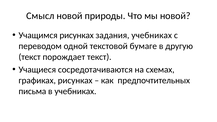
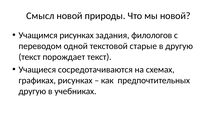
задания учебниках: учебниках -> филологов (152, 35)
бумаге: бумаге -> старые (143, 46)
письма: письма -> другую (32, 91)
